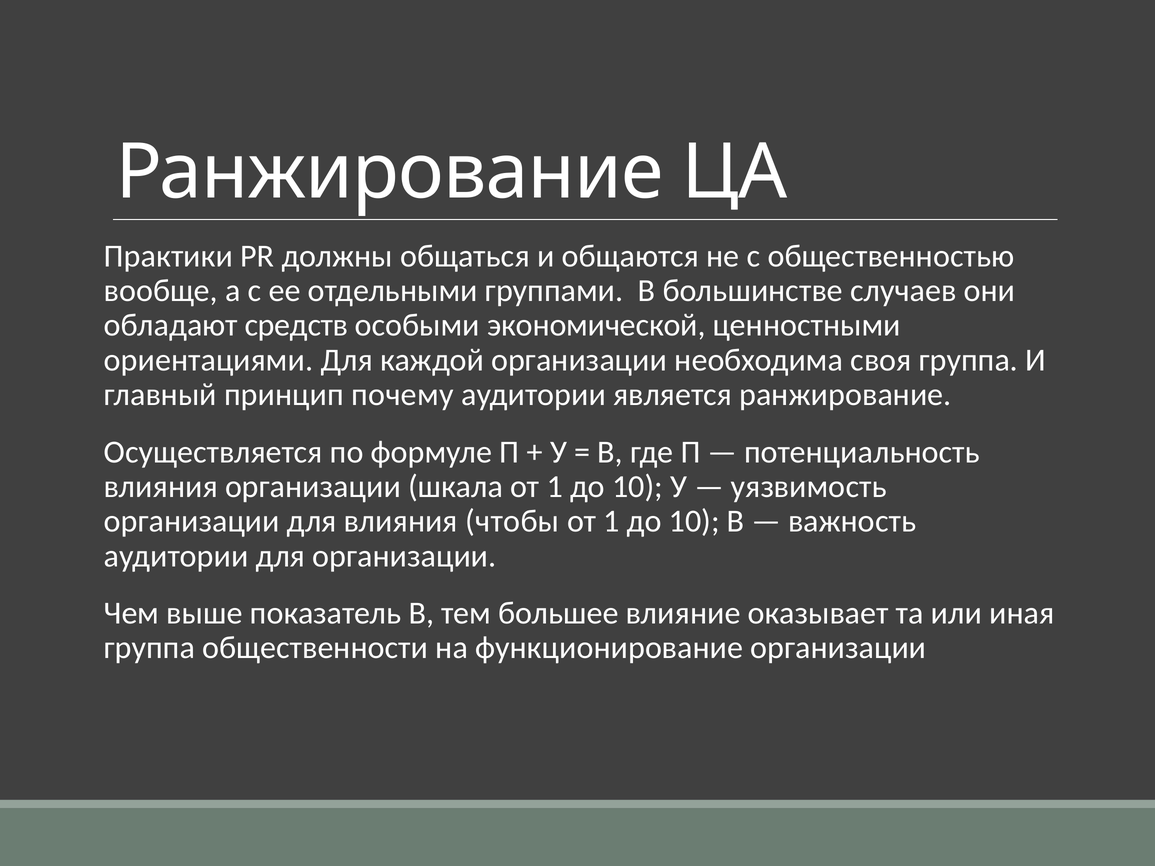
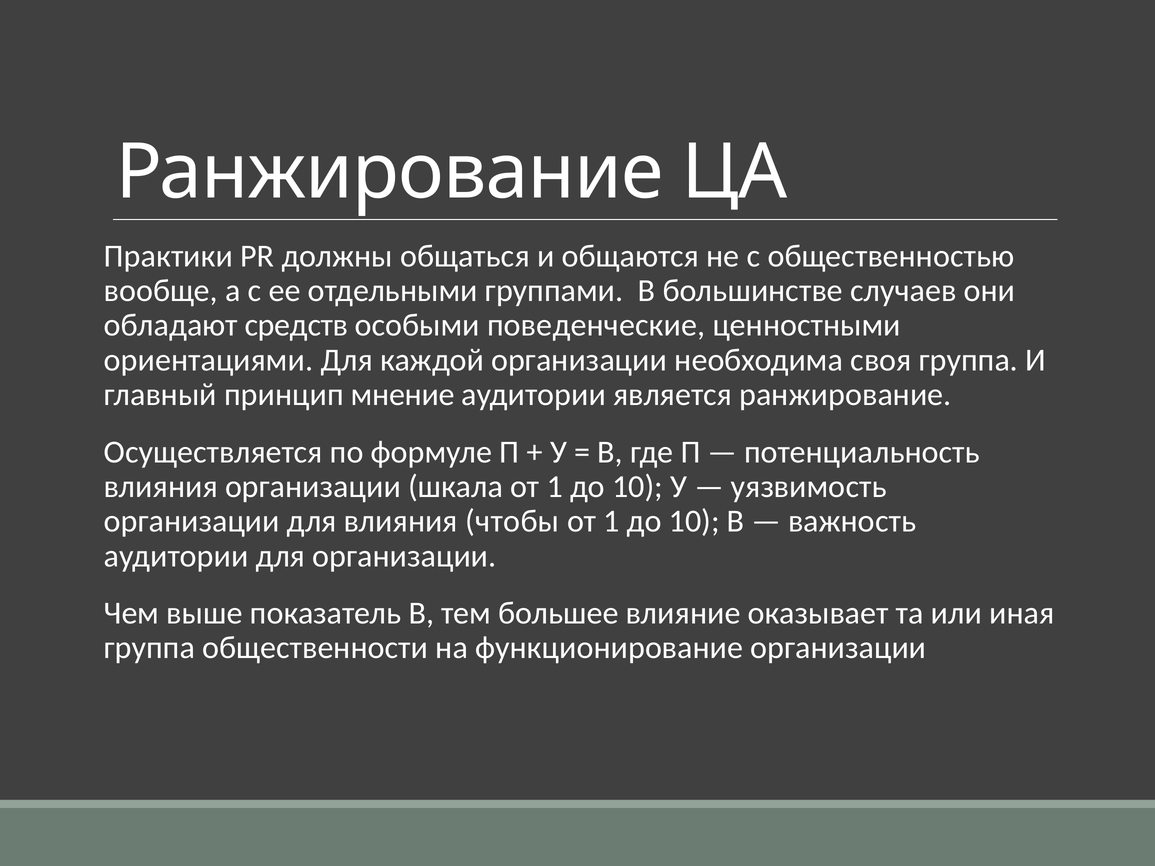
экономической: экономической -> поведенческие (596, 325)
почему: почему -> мнение (403, 395)
